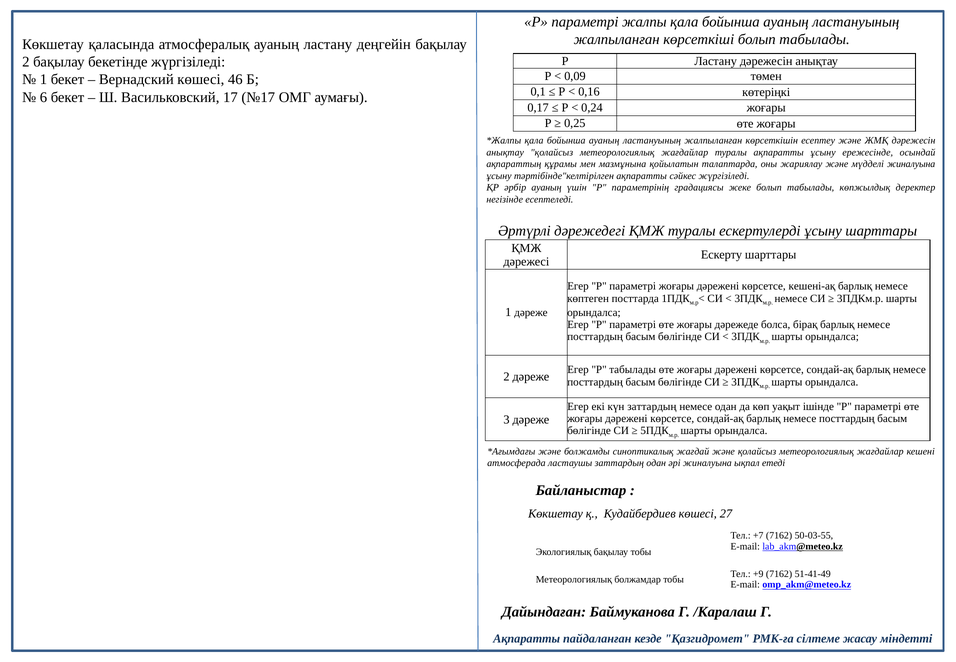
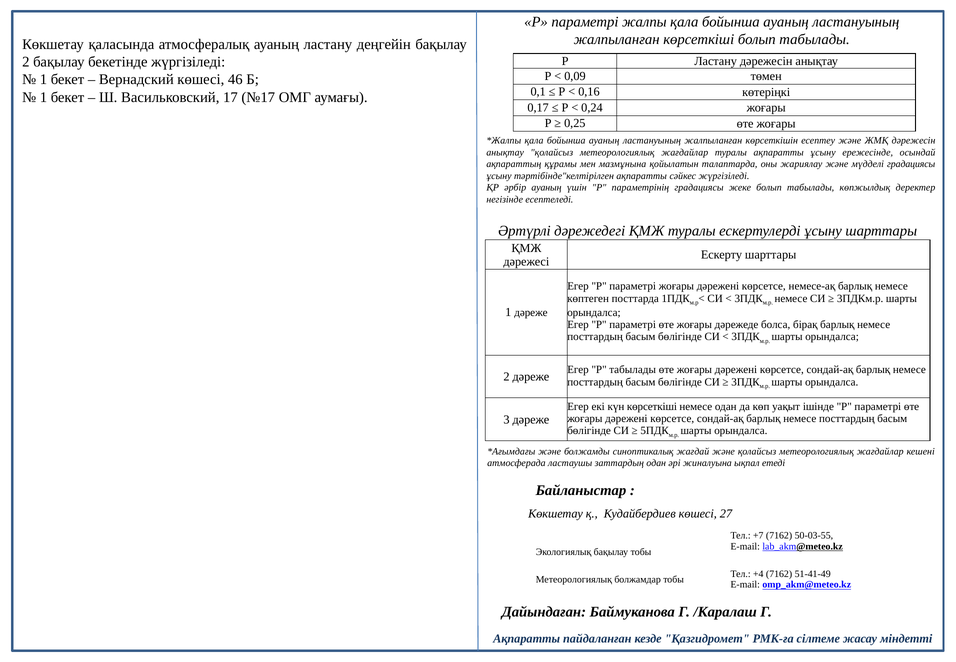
6: 6 -> 1 (43, 97)
мүдделі жиналуына: жиналуына -> градациясы (911, 164)
кешені-ақ: кешені-ақ -> немесе-ақ (812, 286)
күн заттардың: заттардың -> көрсеткіші (652, 406)
+9: +9 -> +4 (758, 574)
